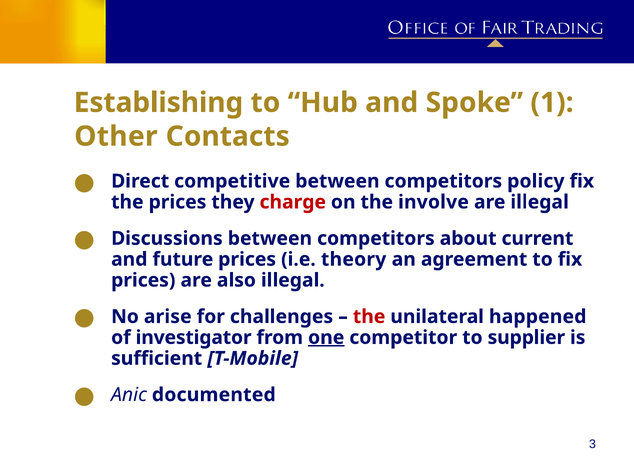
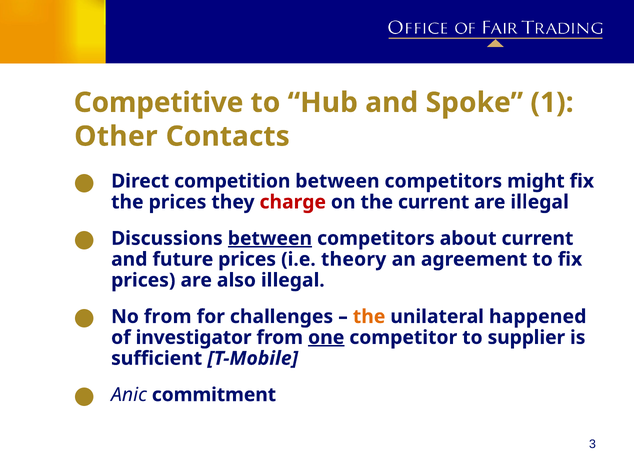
Establishing: Establishing -> Competitive (159, 103)
competitive: competitive -> competition (232, 181)
policy: policy -> might (536, 181)
the involve: involve -> current (434, 202)
between underline: none -> present (270, 239)
No arise: arise -> from (168, 317)
the colour: red -> orange (369, 317)
documented: documented -> commitment (214, 395)
